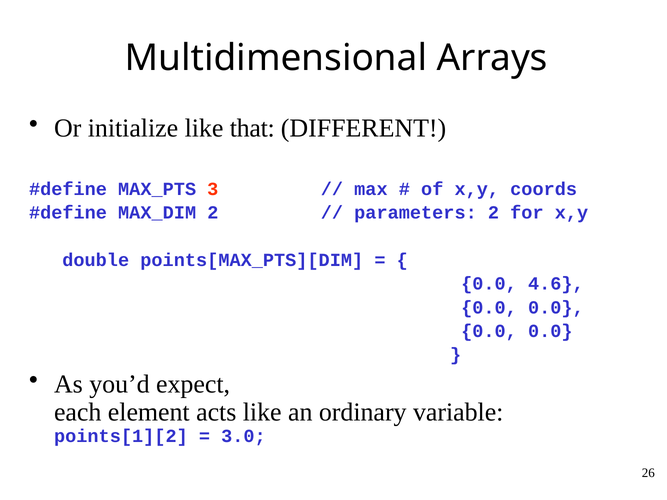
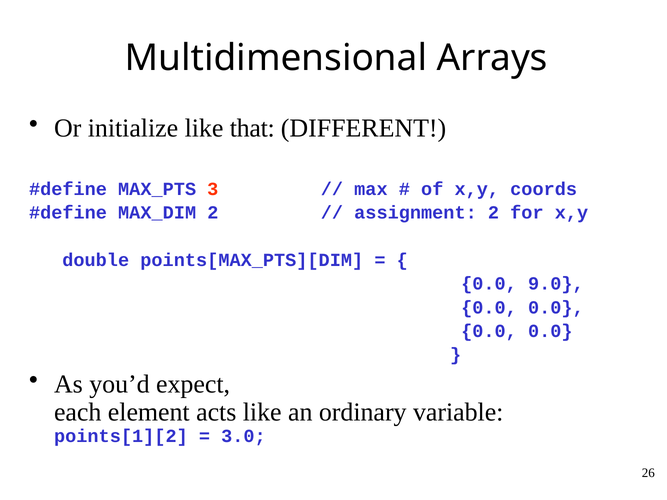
parameters: parameters -> assignment (415, 213)
4.6: 4.6 -> 9.0 (556, 284)
